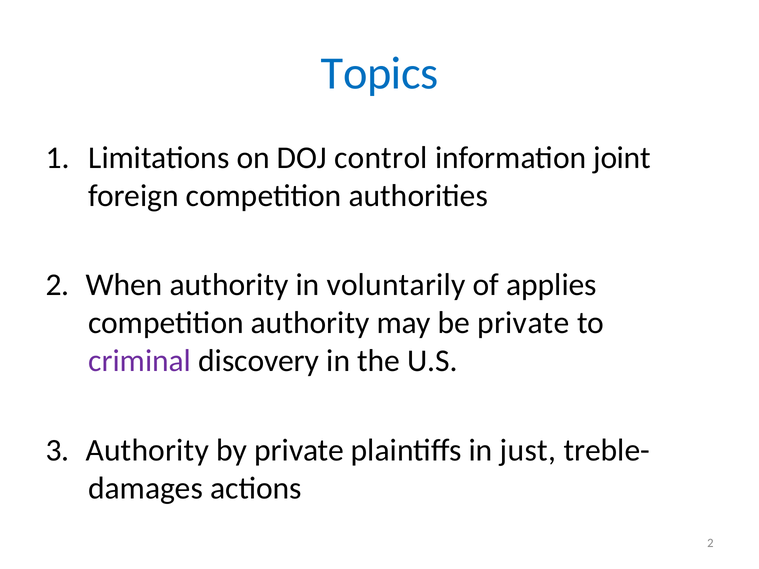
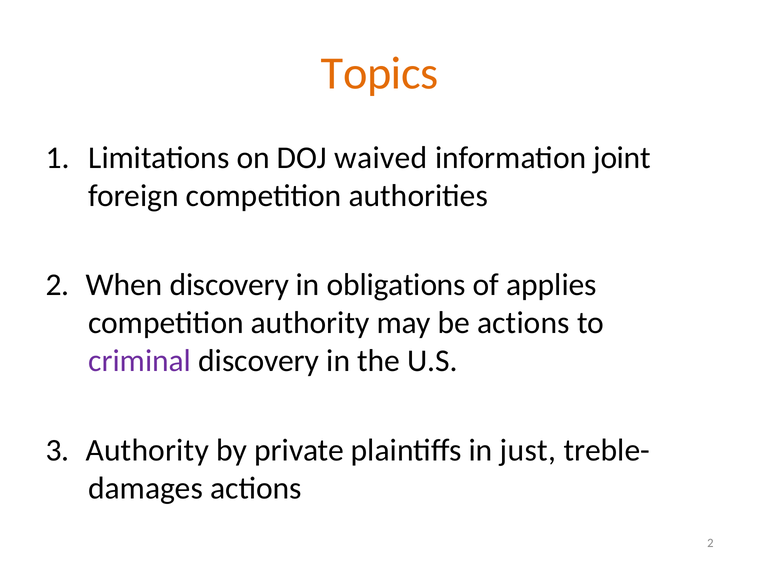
Topics colour: blue -> orange (380, 73)
control: control -> waived (381, 158)
When authority: authority -> discovery (229, 285)
voluntarily: voluntarily -> obligations (396, 285)
be private: private -> actions (523, 323)
